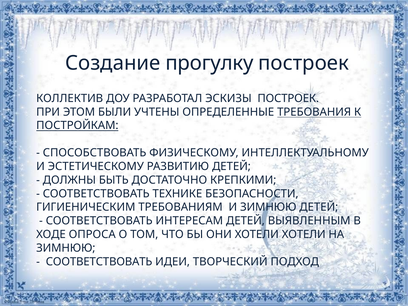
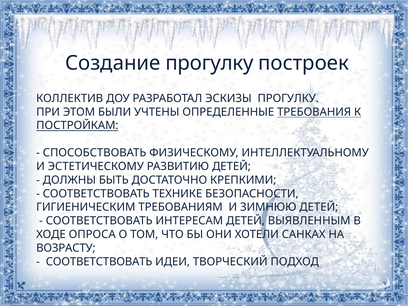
ЭСКИЗЫ ПОСТРОЕК: ПОСТРОЕК -> ПРОГУЛКУ (288, 98)
ХОТЕЛИ ХОТЕЛИ: ХОТЕЛИ -> САНКАХ (304, 234)
ЗИМНЮЮ: ЗИМНЮЮ -> ВОЗРАСТУ (66, 248)
